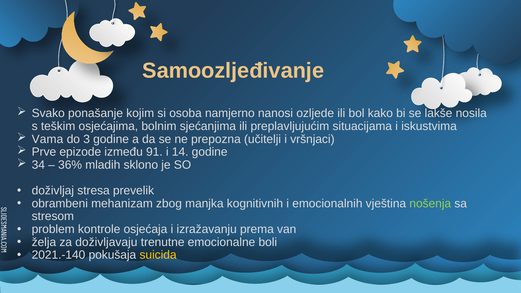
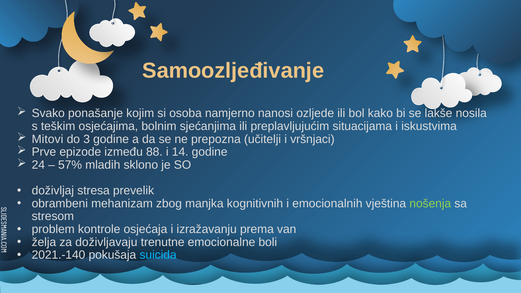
Vama: Vama -> Mitovi (48, 139)
91: 91 -> 88 (154, 152)
34: 34 -> 24 (38, 165)
36%: 36% -> 57% (70, 165)
suicida colour: yellow -> light blue (158, 255)
